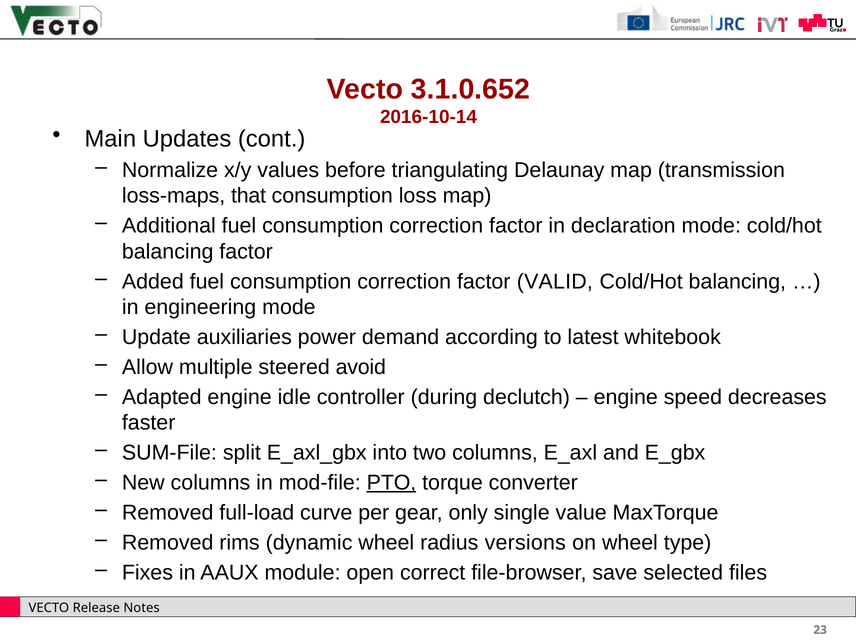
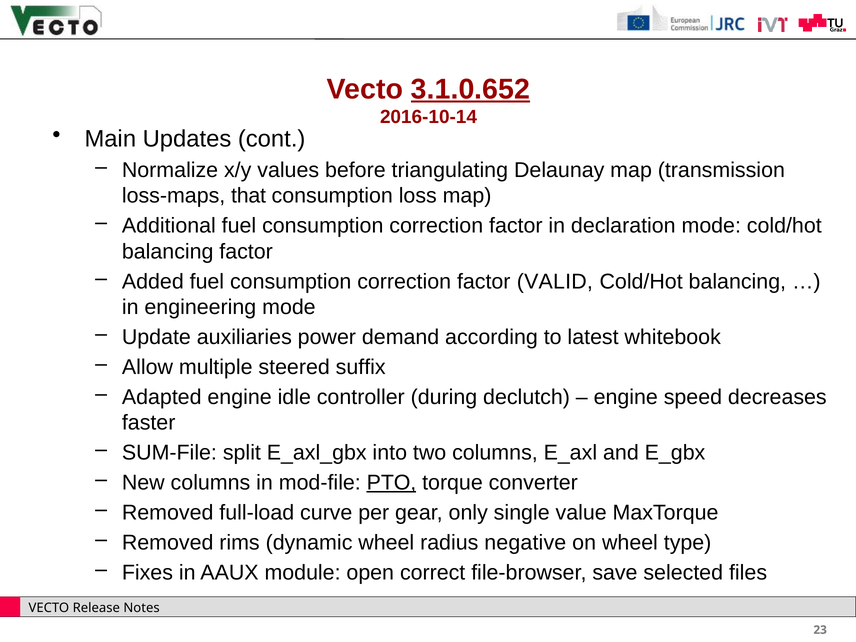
3.1.0.652 underline: none -> present (470, 89)
avoid: avoid -> suffix (361, 367)
versions: versions -> negative (525, 543)
